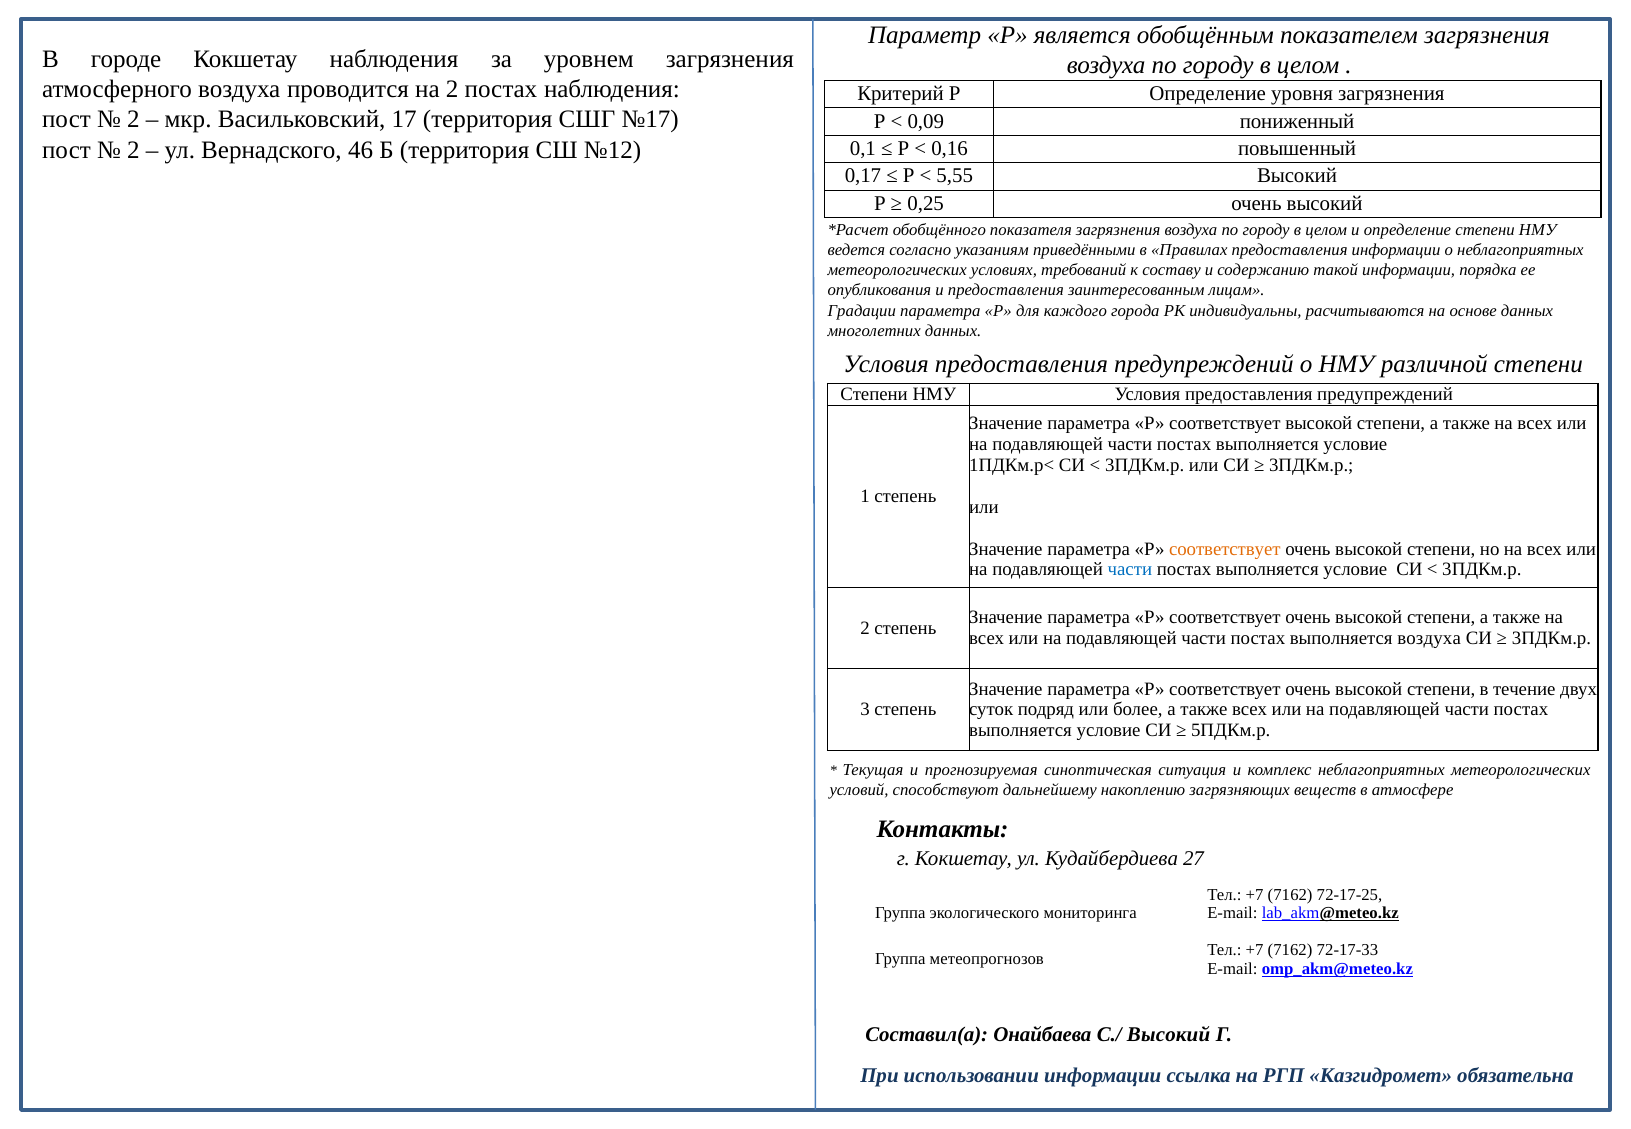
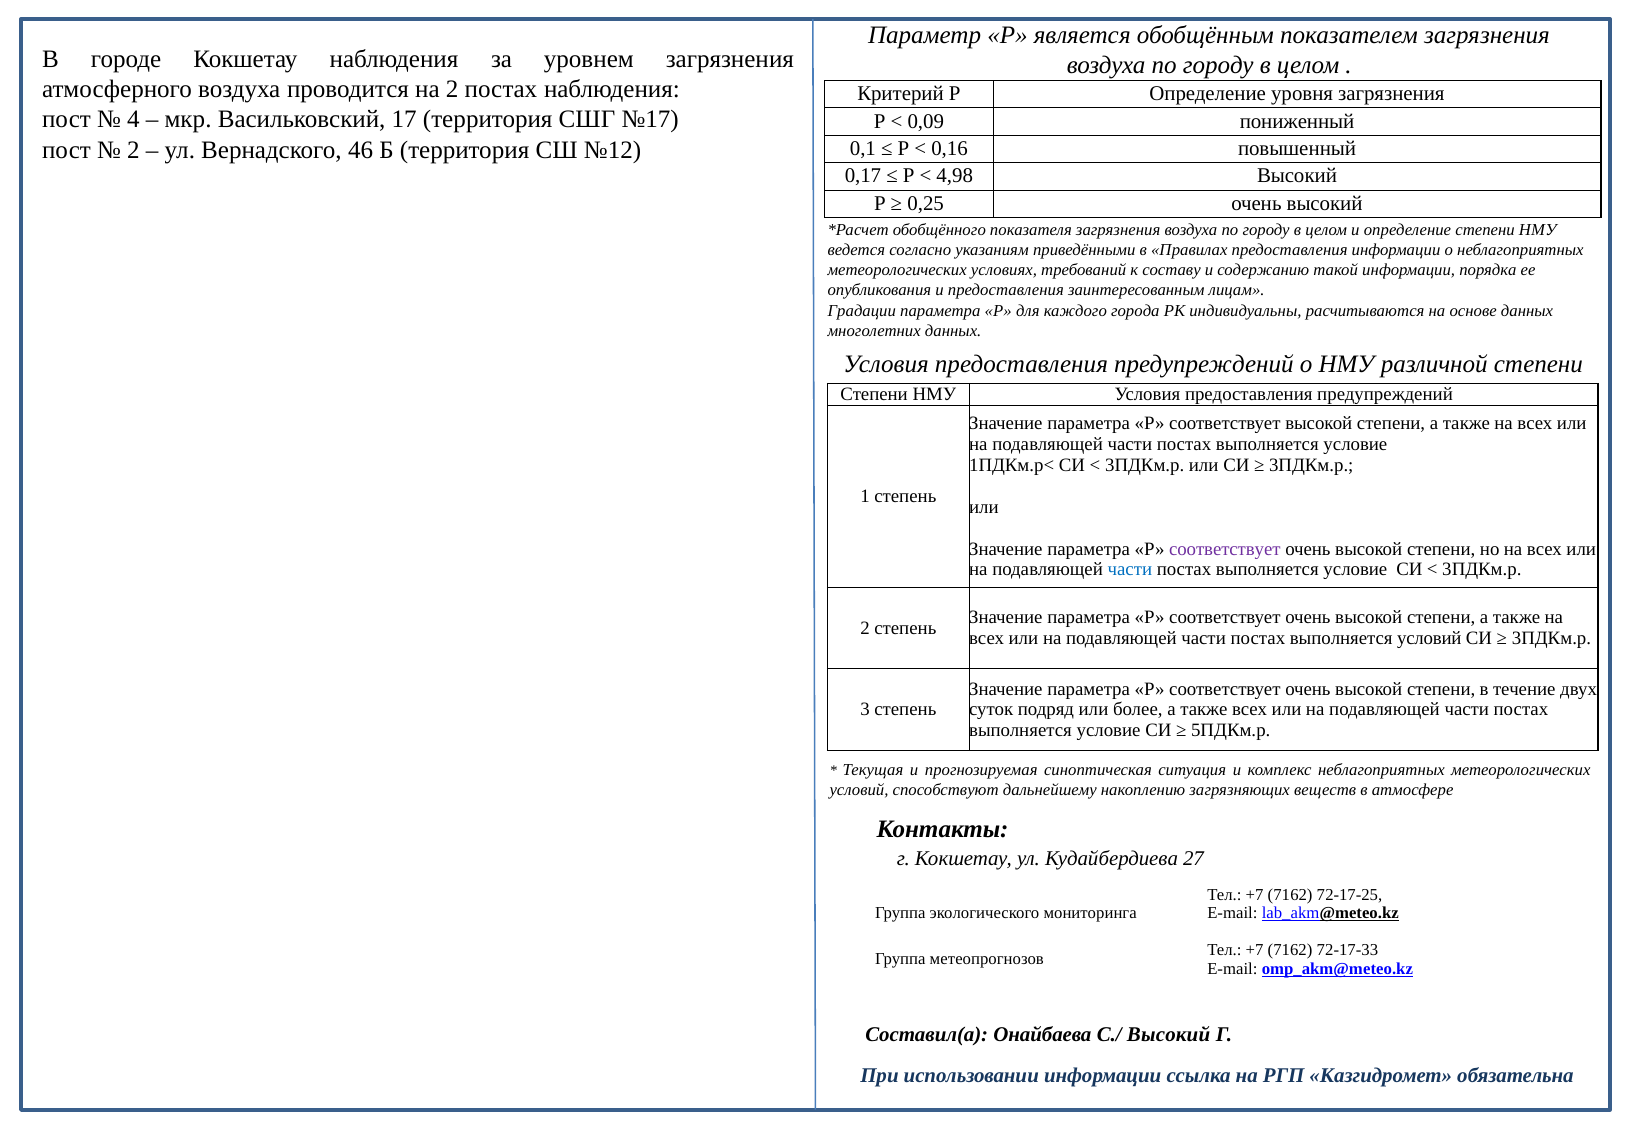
2: 2 -> 4 (133, 120)
5,55: 5,55 -> 4,98 (955, 176)
соответствует colour: orange -> purple (1225, 549)
выполняется воздуха: воздуха -> условий (1429, 639)
